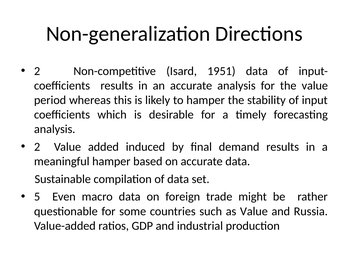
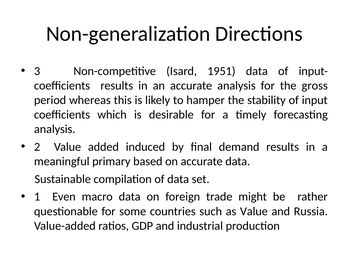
2: 2 -> 3 (37, 71)
the value: value -> gross (315, 85)
meaningful hamper: hamper -> primary (111, 161)
5: 5 -> 1 (37, 197)
